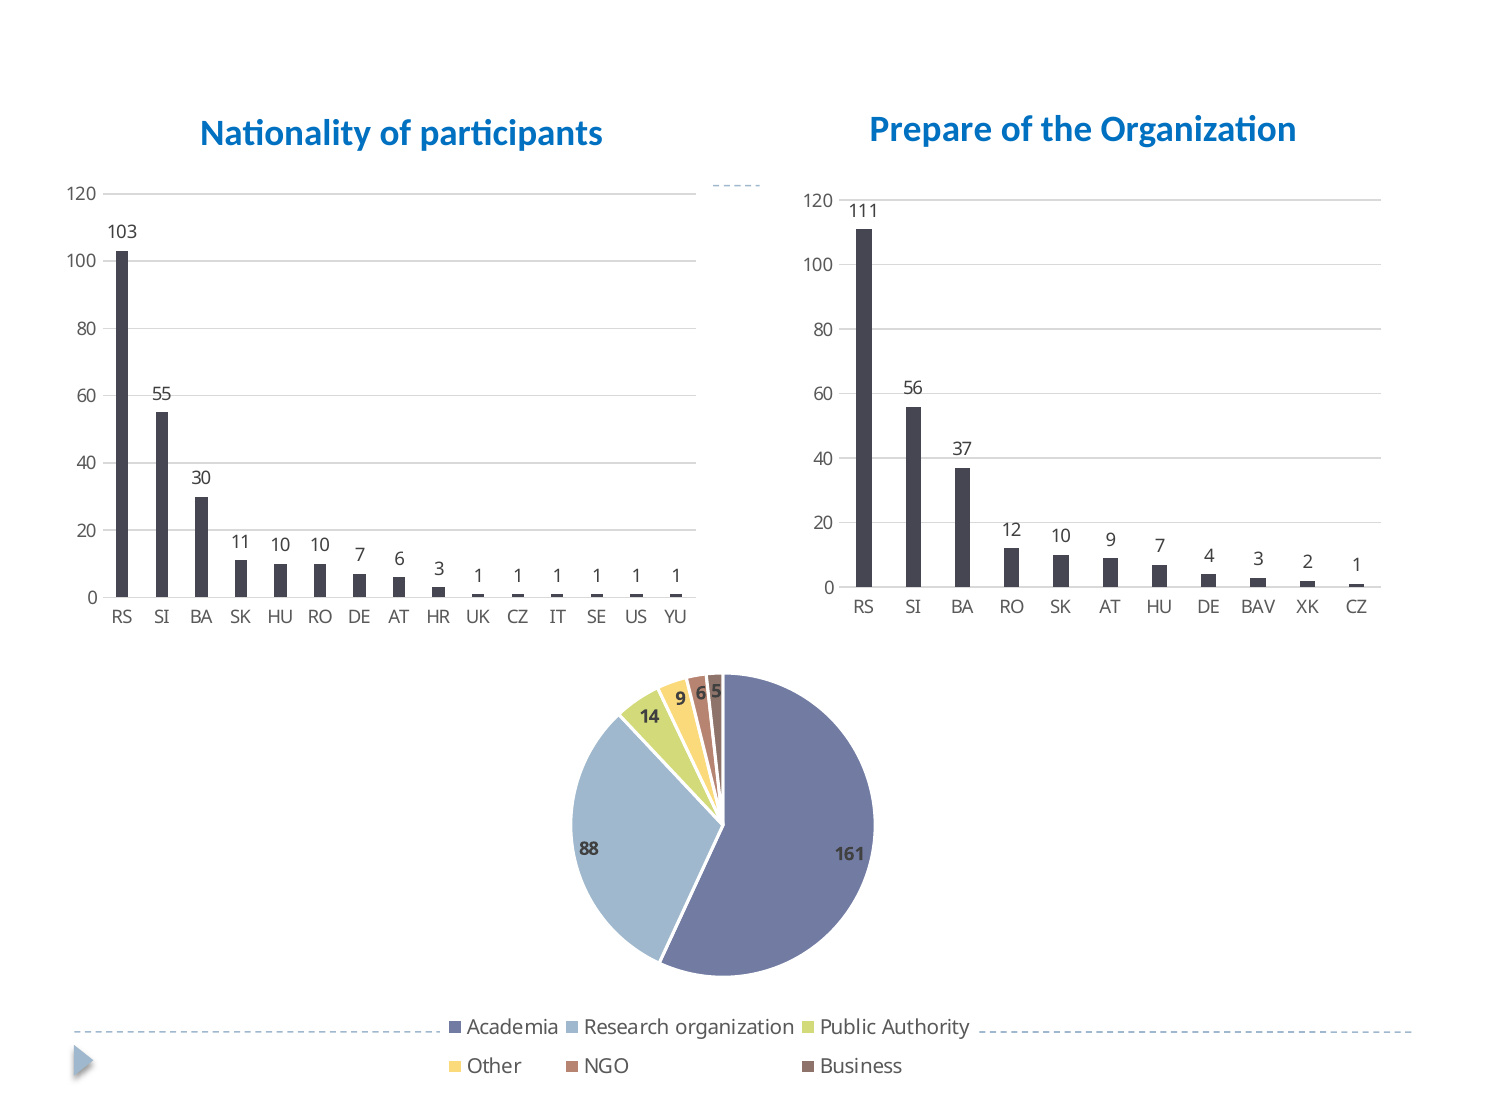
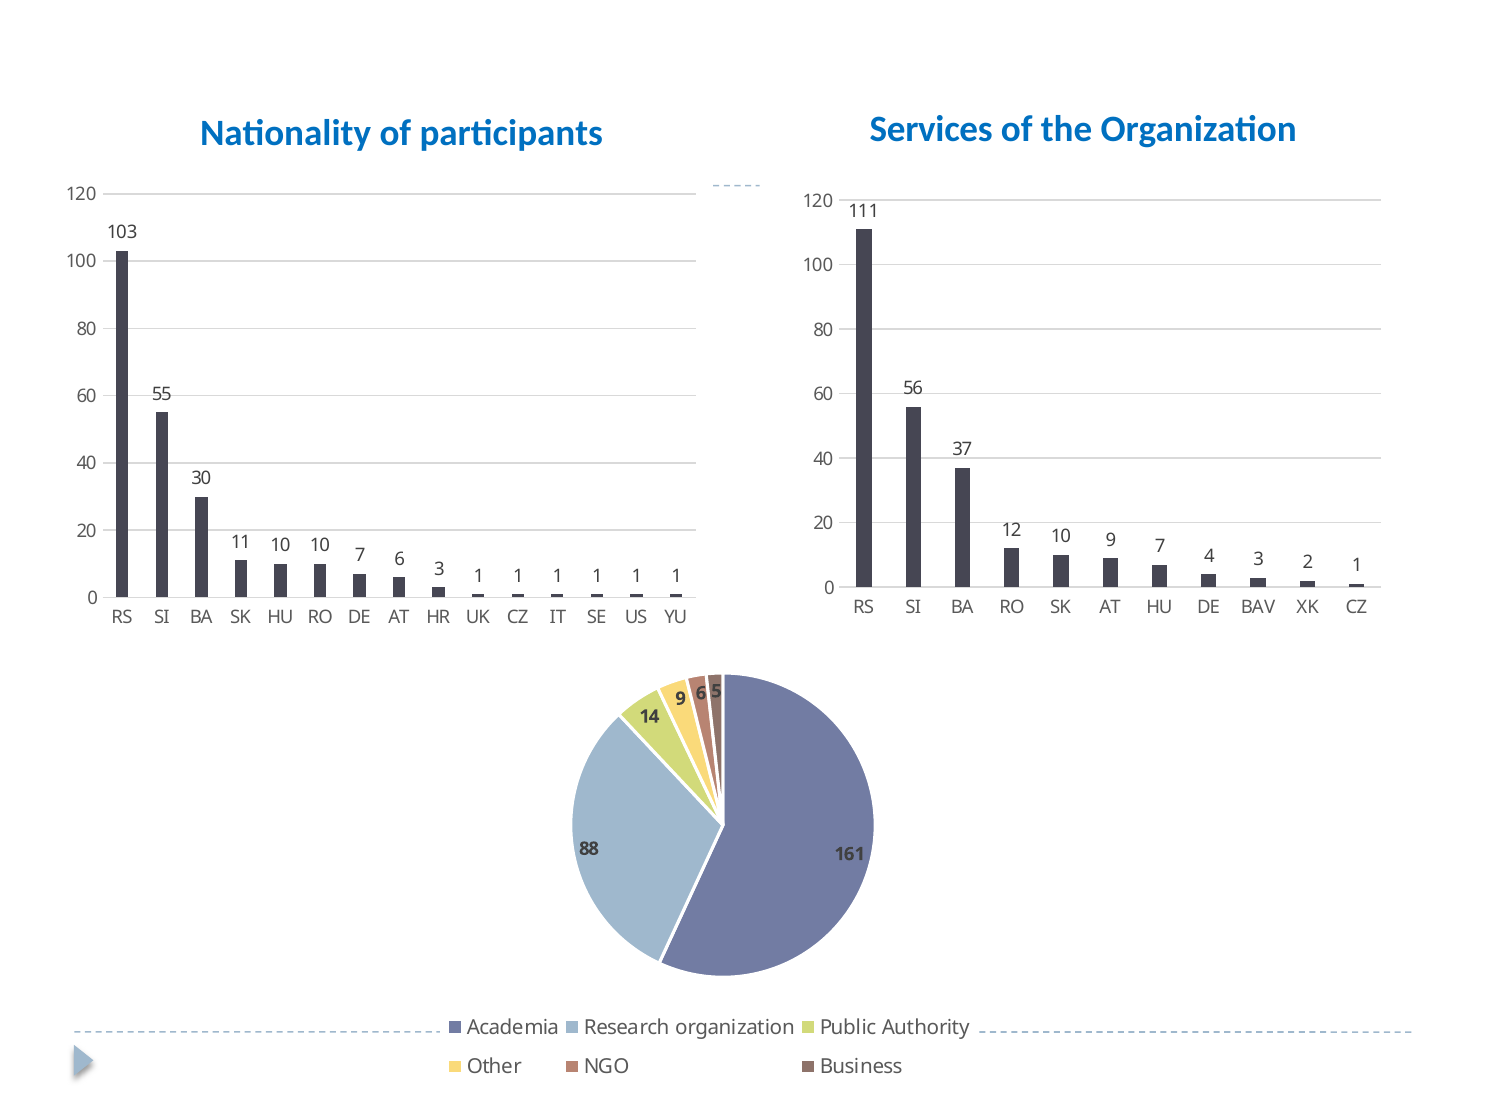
Prepare: Prepare -> Services (931, 129)
